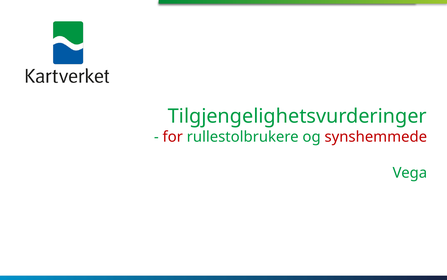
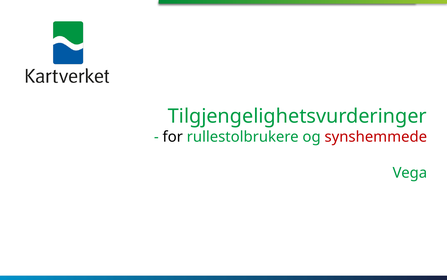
for colour: red -> black (173, 137)
